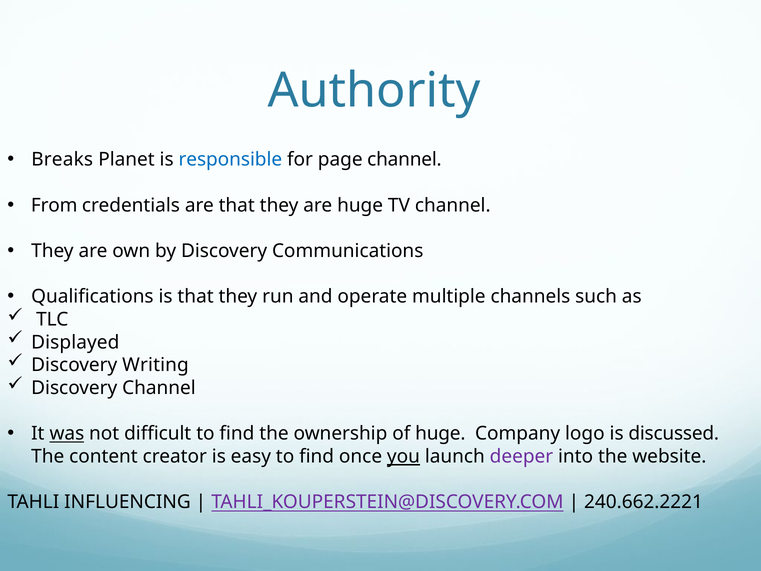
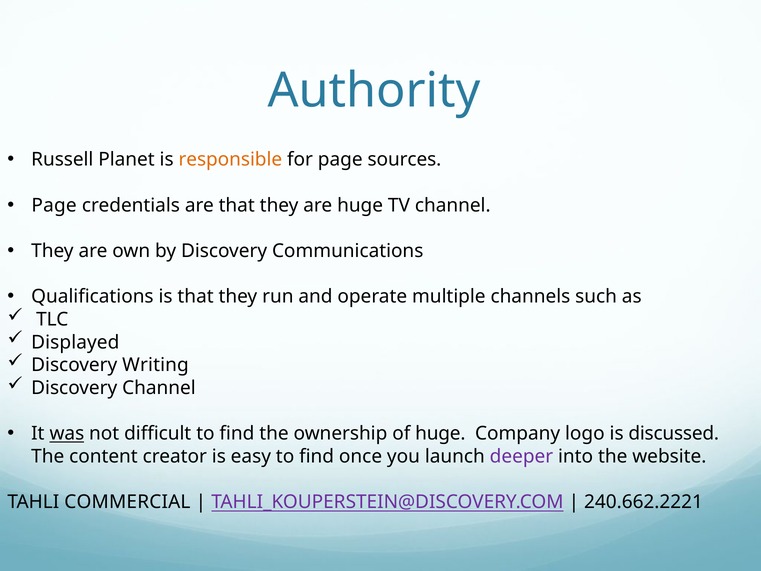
Breaks: Breaks -> Russell (62, 160)
responsible colour: blue -> orange (230, 160)
page channel: channel -> sources (404, 160)
From: From -> Page (54, 205)
you underline: present -> none (403, 456)
INFLUENCING: INFLUENCING -> COMMERCIAL (127, 502)
